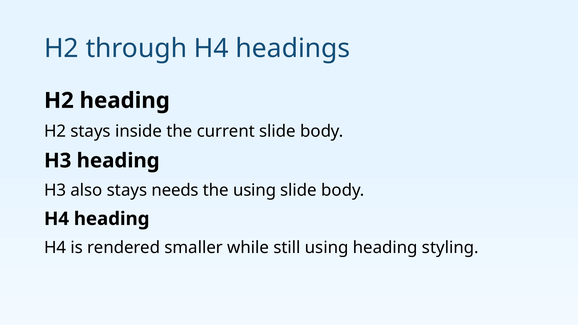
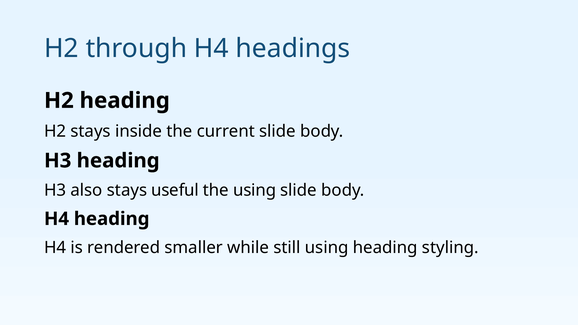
needs: needs -> useful (175, 190)
